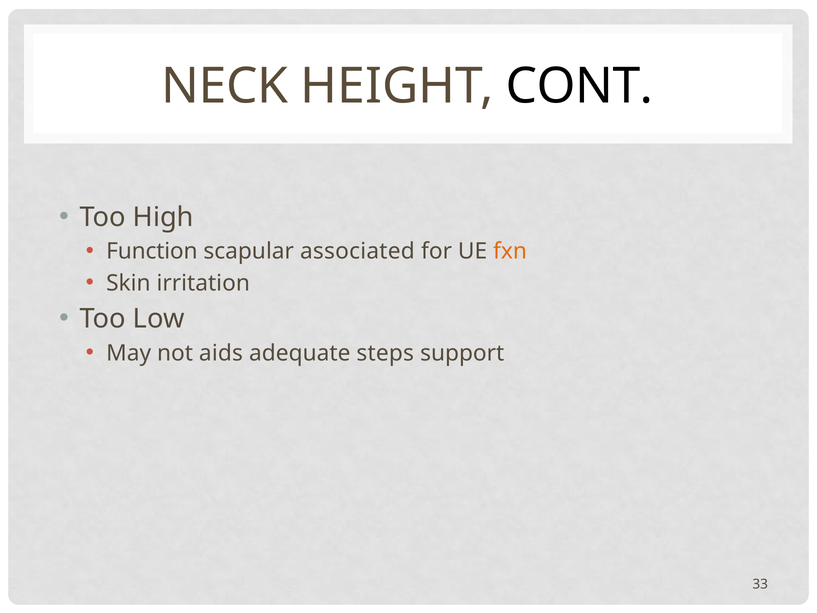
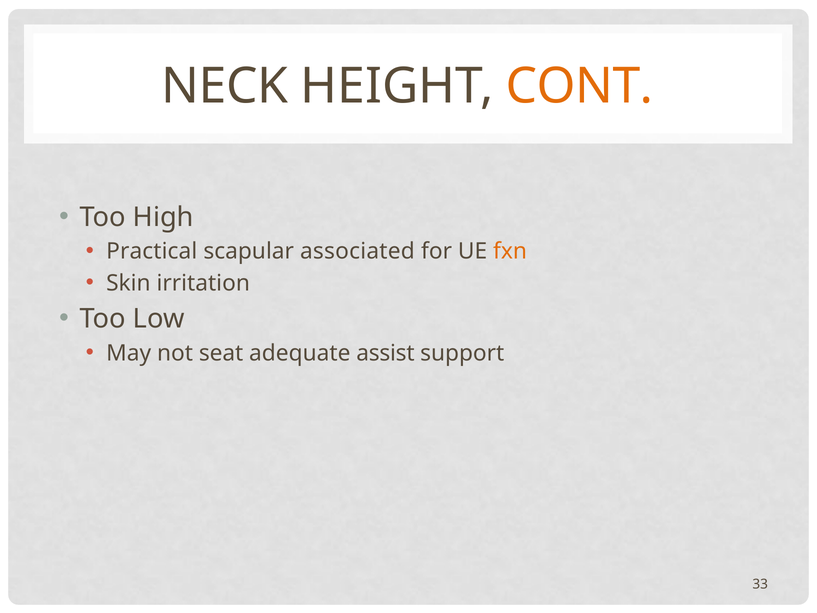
CONT colour: black -> orange (580, 86)
Function: Function -> Practical (152, 251)
aids: aids -> seat (221, 353)
steps: steps -> assist (385, 353)
